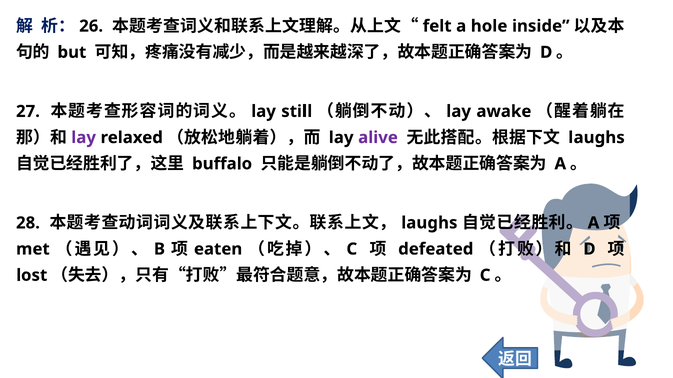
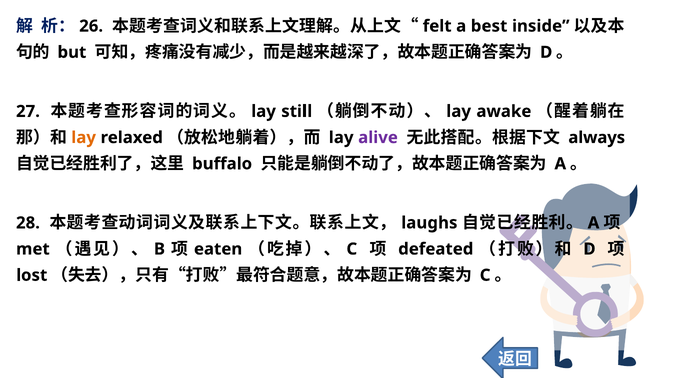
hole: hole -> best (489, 26)
lay colour: purple -> orange (84, 138)
laughs: laughs -> always (597, 138)
